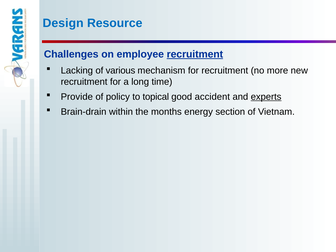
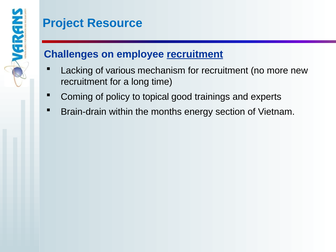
Design: Design -> Project (63, 23)
Provide: Provide -> Coming (77, 97)
accident: accident -> trainings (212, 97)
experts underline: present -> none (266, 97)
